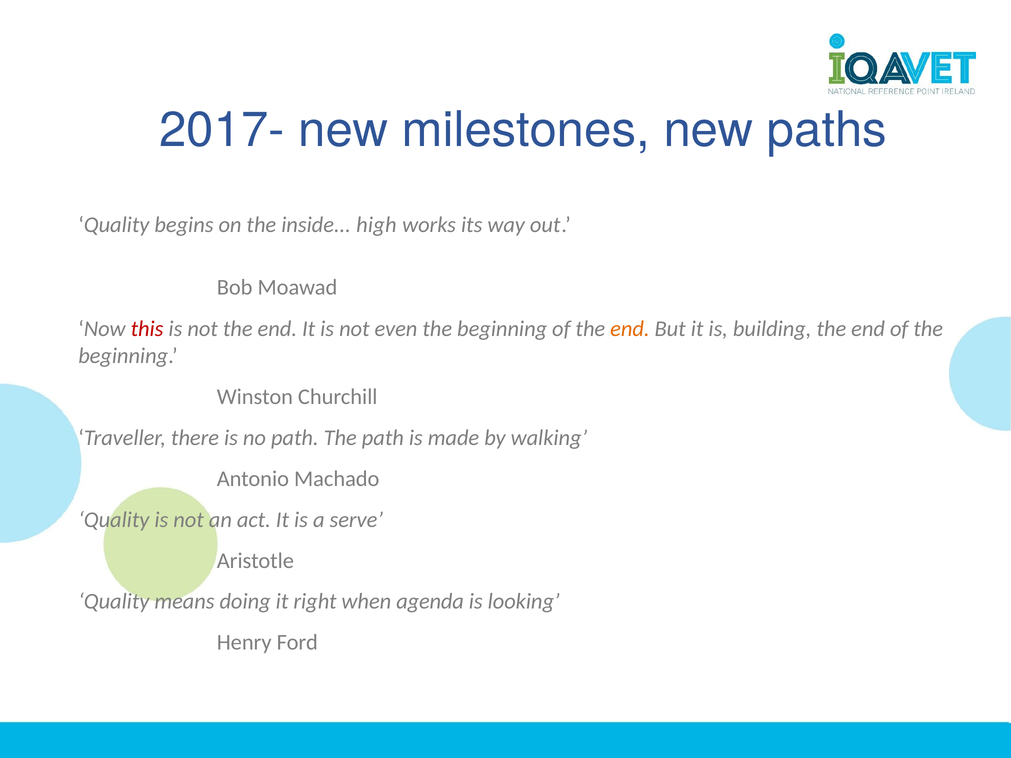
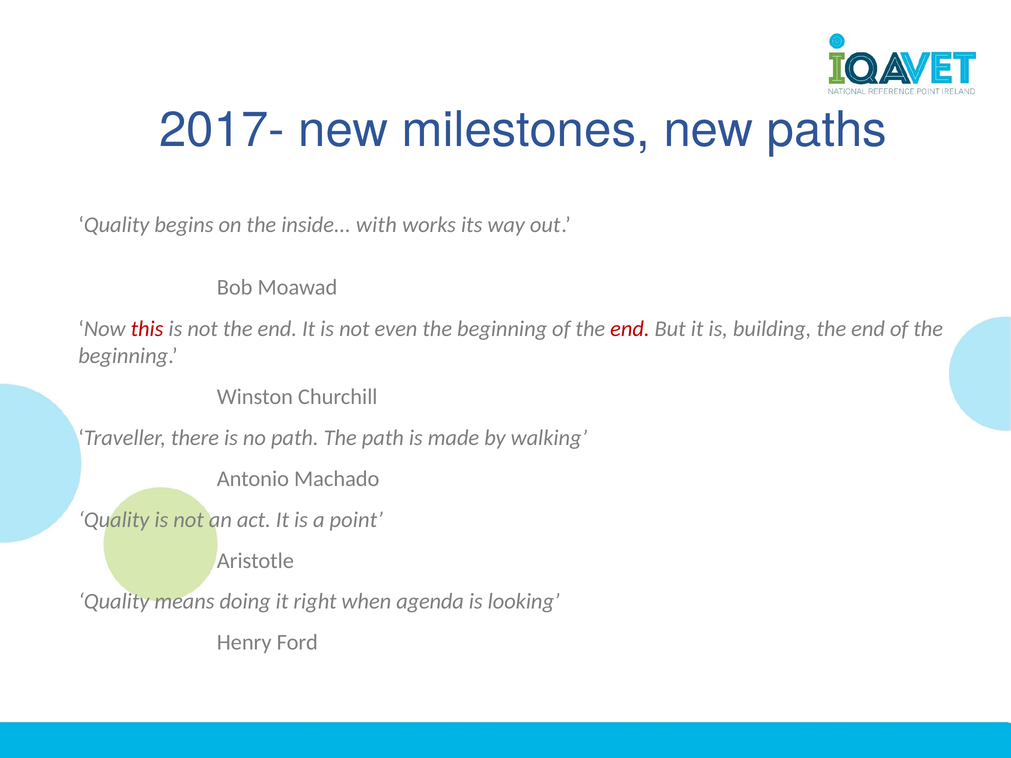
high: high -> with (376, 225)
end colour: orange -> red (630, 329)
serve: serve -> point (356, 520)
